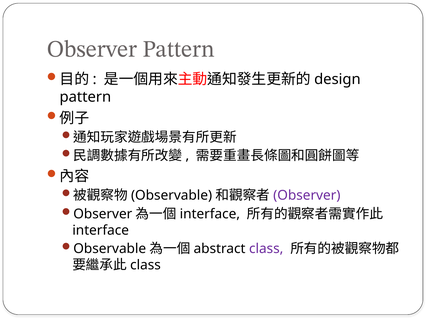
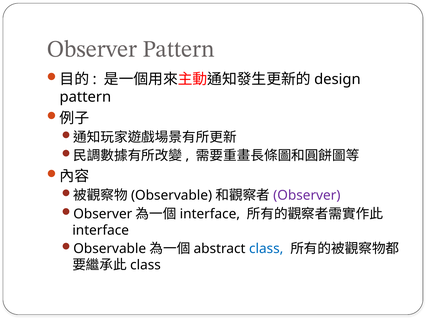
class colour: purple -> blue (266, 249)
